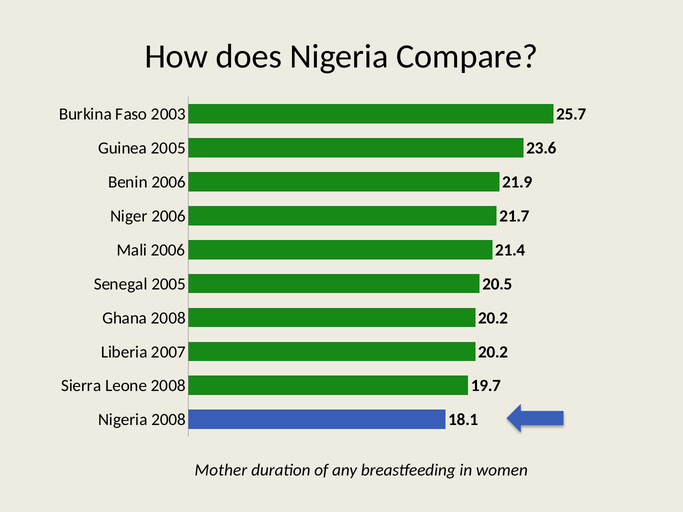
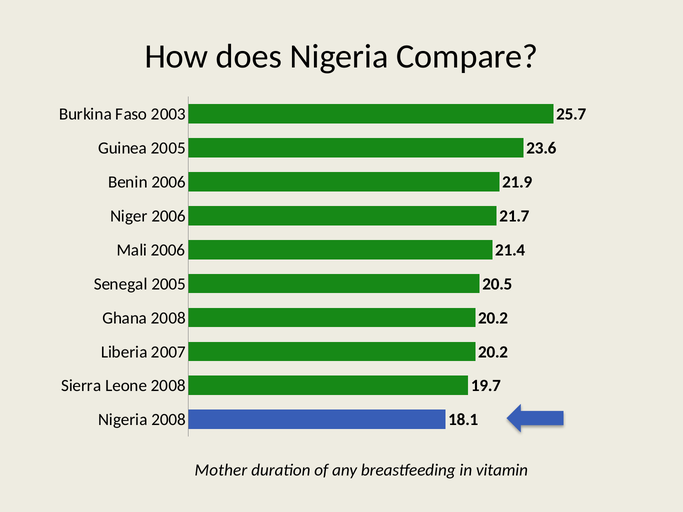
women: women -> vitamin (502, 470)
